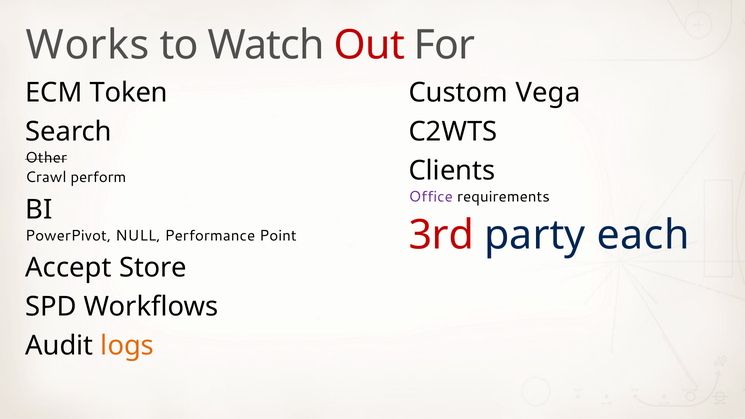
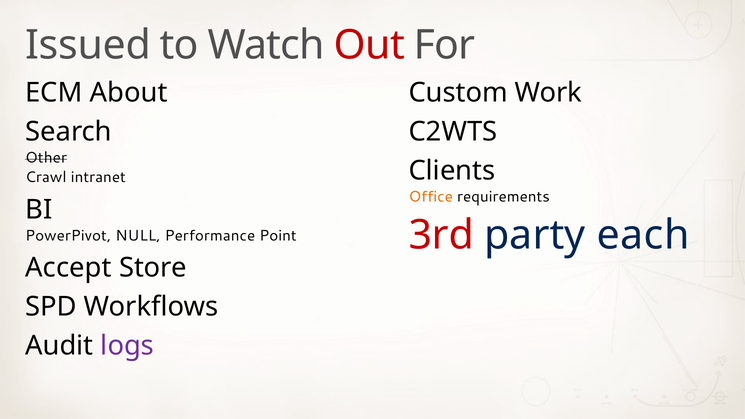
Works: Works -> Issued (88, 45)
Token: Token -> About (129, 93)
Vega: Vega -> Work (548, 93)
perform: perform -> intranet (98, 177)
Office colour: purple -> orange (431, 197)
logs colour: orange -> purple (127, 346)
